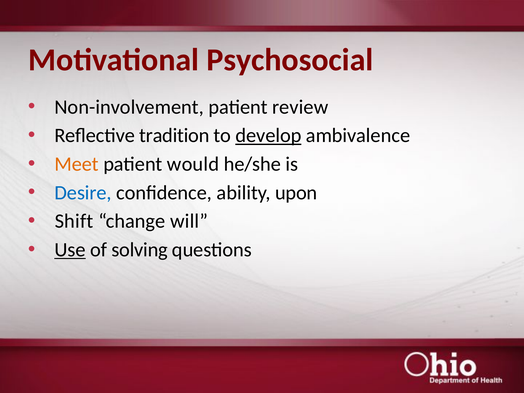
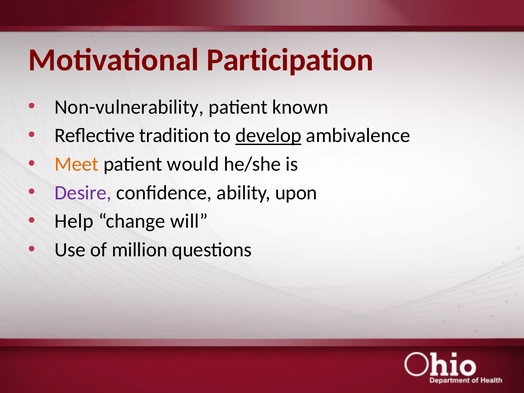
Psychosocial: Psychosocial -> Participation (290, 60)
Non-involvement: Non-involvement -> Non-vulnerability (129, 107)
review: review -> known (300, 107)
Desire colour: blue -> purple (83, 193)
Shift: Shift -> Help (74, 221)
Use underline: present -> none (70, 250)
solving: solving -> million (140, 250)
